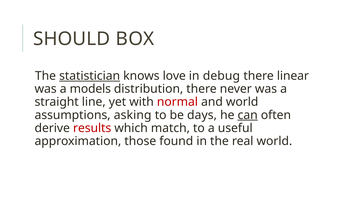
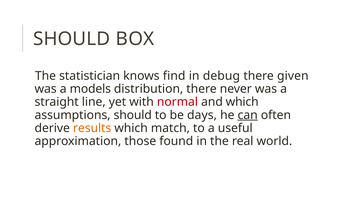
statistician underline: present -> none (90, 76)
love: love -> find (174, 76)
linear: linear -> given (293, 76)
and world: world -> which (242, 102)
assumptions asking: asking -> should (133, 115)
results colour: red -> orange (92, 128)
